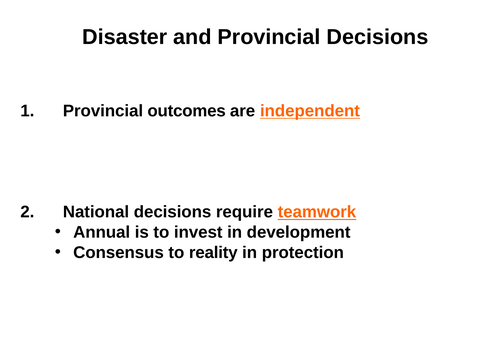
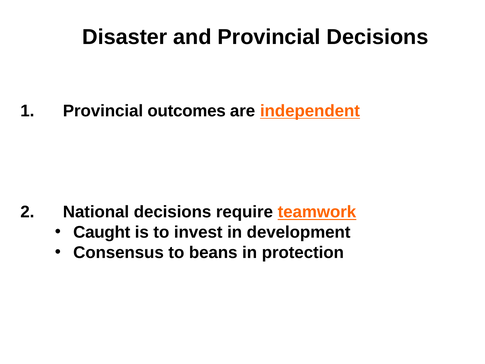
Annual: Annual -> Caught (102, 232)
reality: reality -> beans (213, 252)
